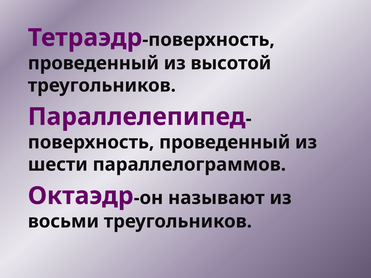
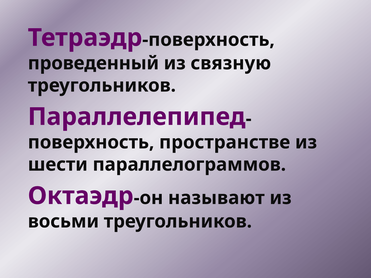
высотой: высотой -> связную (231, 63)
проведенный: проведенный -> пространстве (225, 142)
